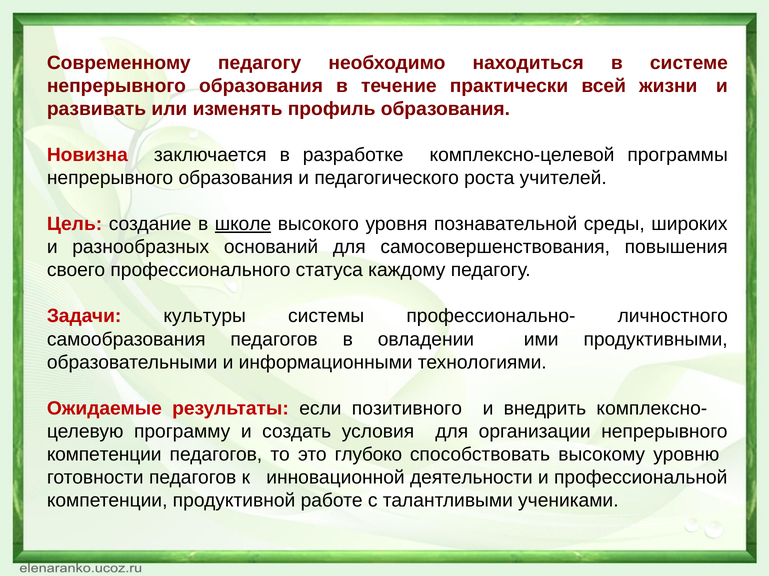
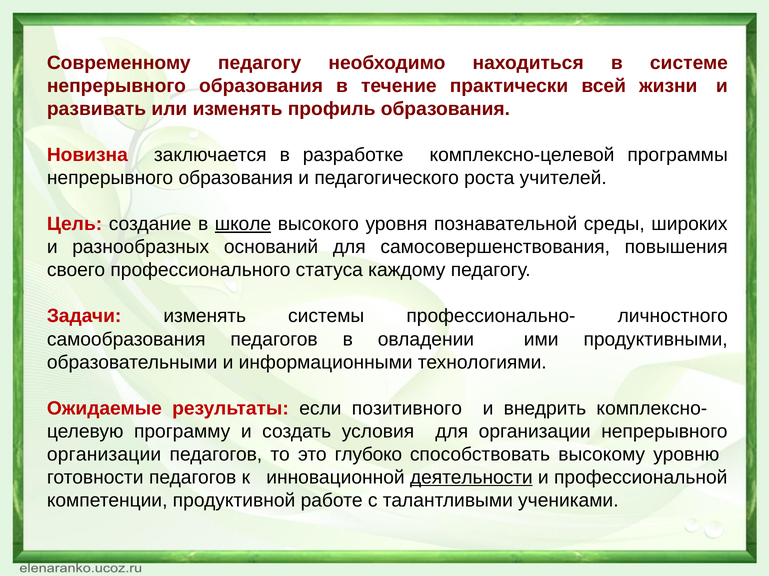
Задачи культуры: культуры -> изменять (205, 317)
компетенции: компетенции -> организации (104, 455)
деятельности underline: none -> present (471, 478)
